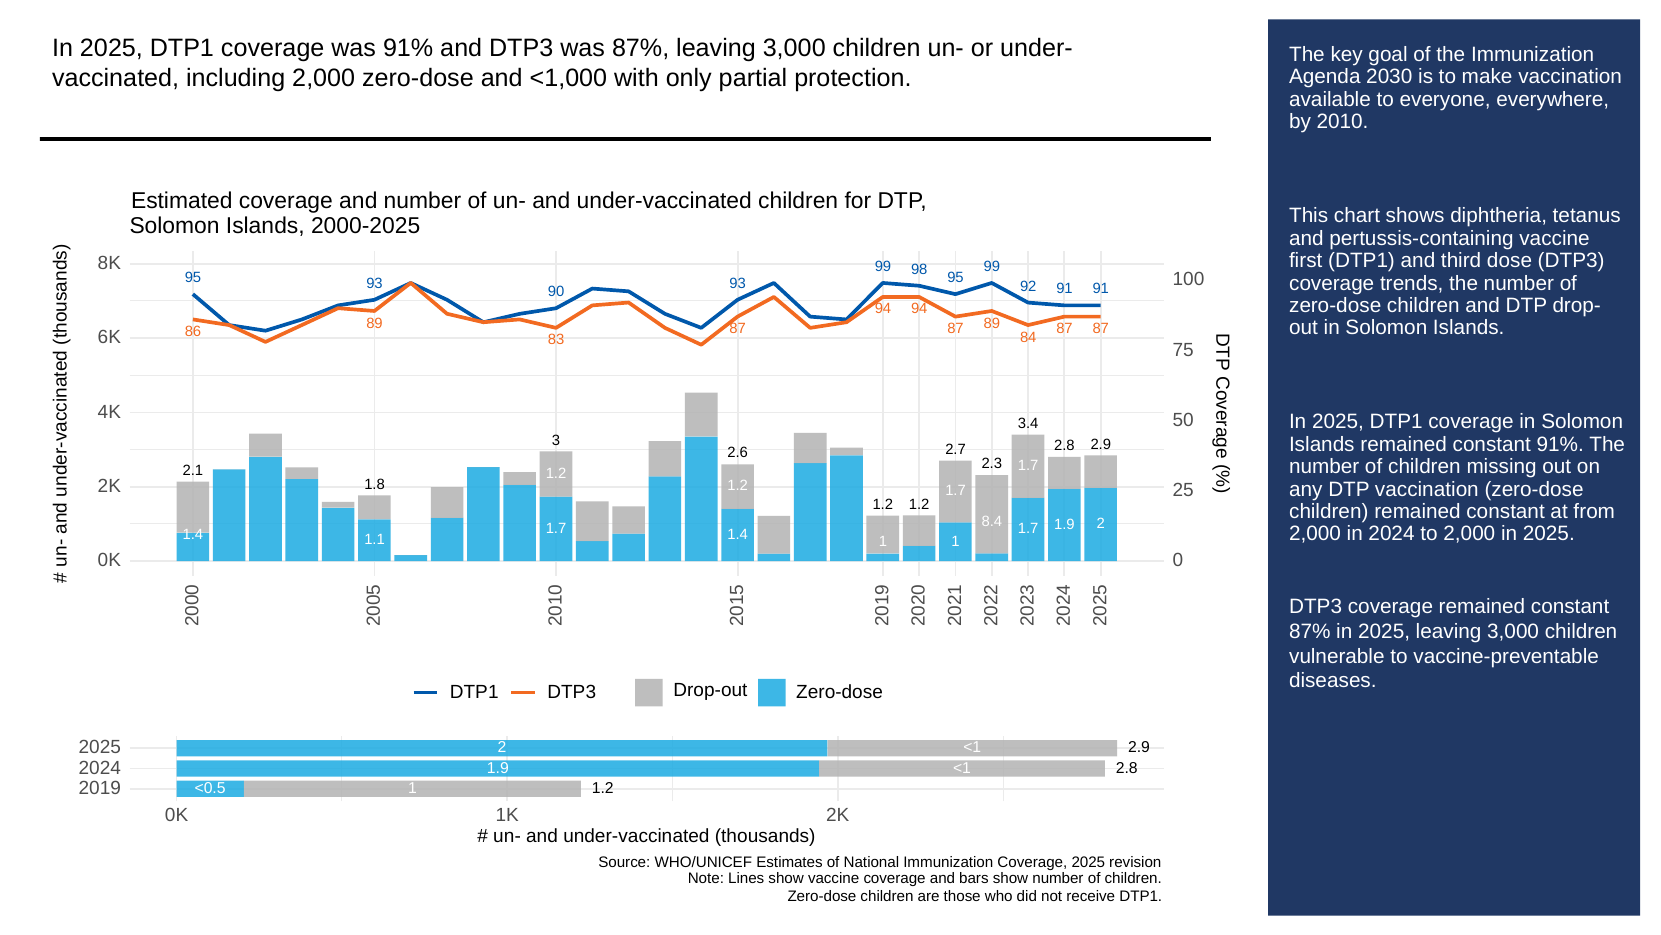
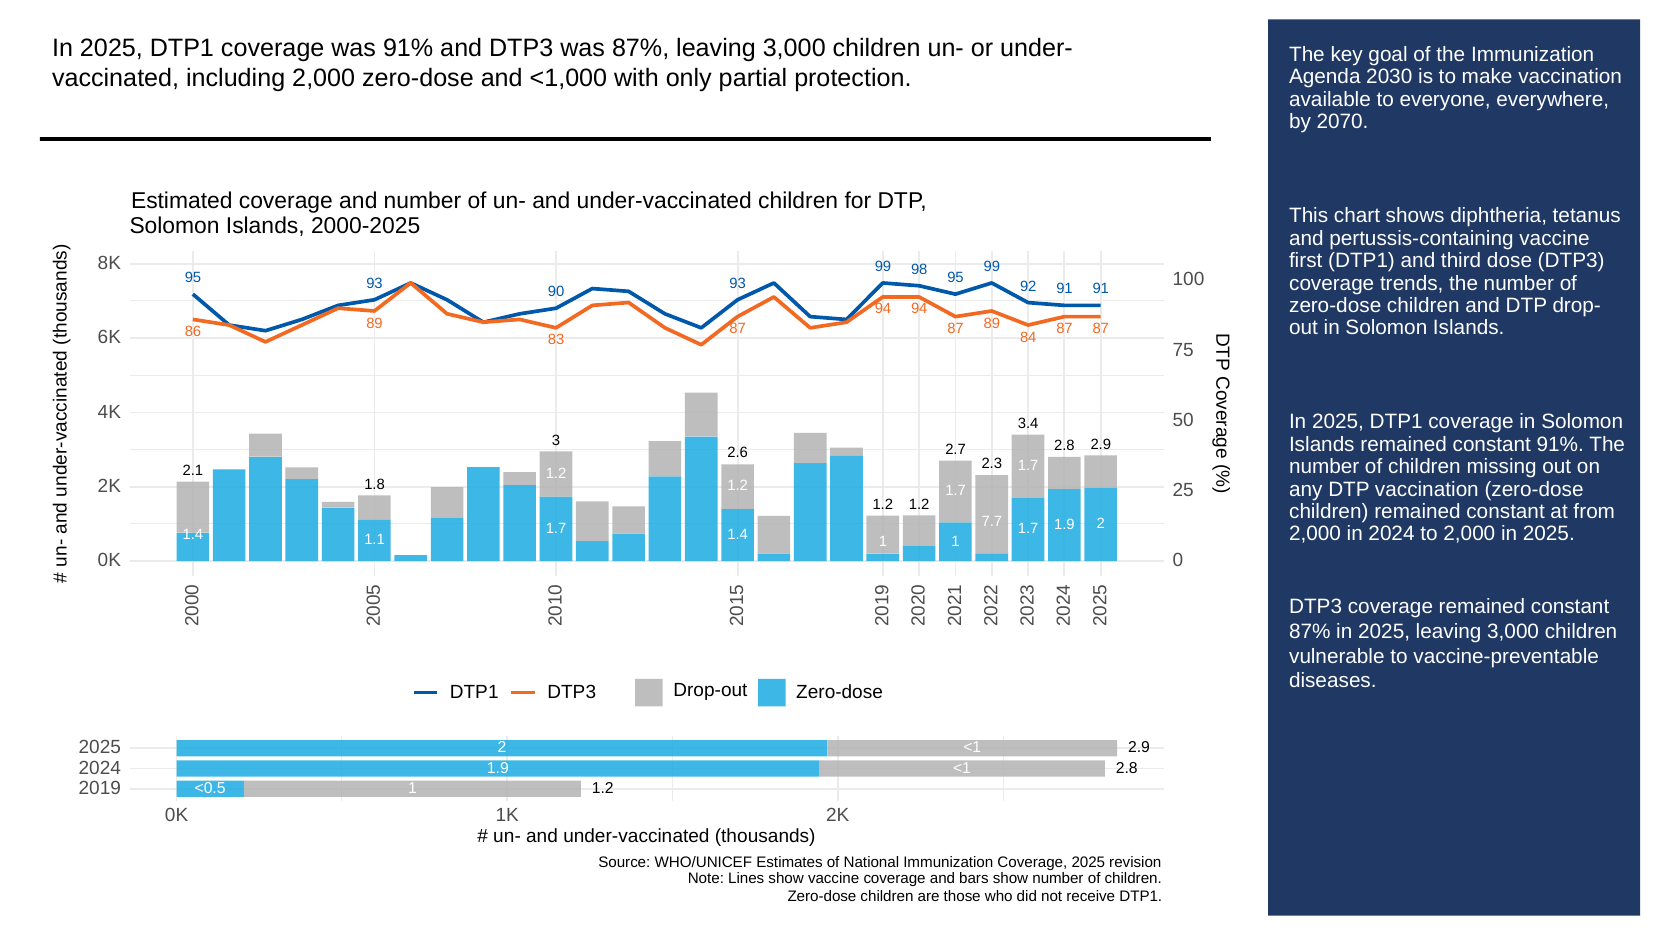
2010: 2010 -> 2070 (1343, 122)
8.4: 8.4 -> 7.7 (992, 521)
